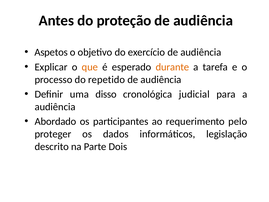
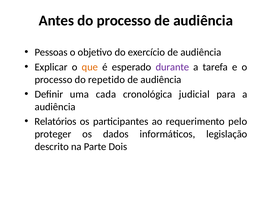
do proteção: proteção -> processo (124, 20)
Aspetos: Aspetos -> Pessoas (51, 52)
durante colour: orange -> purple (172, 67)
disso: disso -> cada (106, 94)
Abordado: Abordado -> Relatórios (55, 121)
